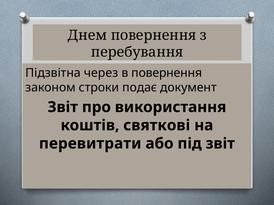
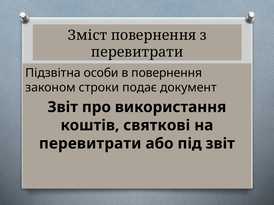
Днем: Днем -> Зміст (87, 35)
перебування: перебування -> перевитрати (137, 52)
через: через -> особи (101, 73)
